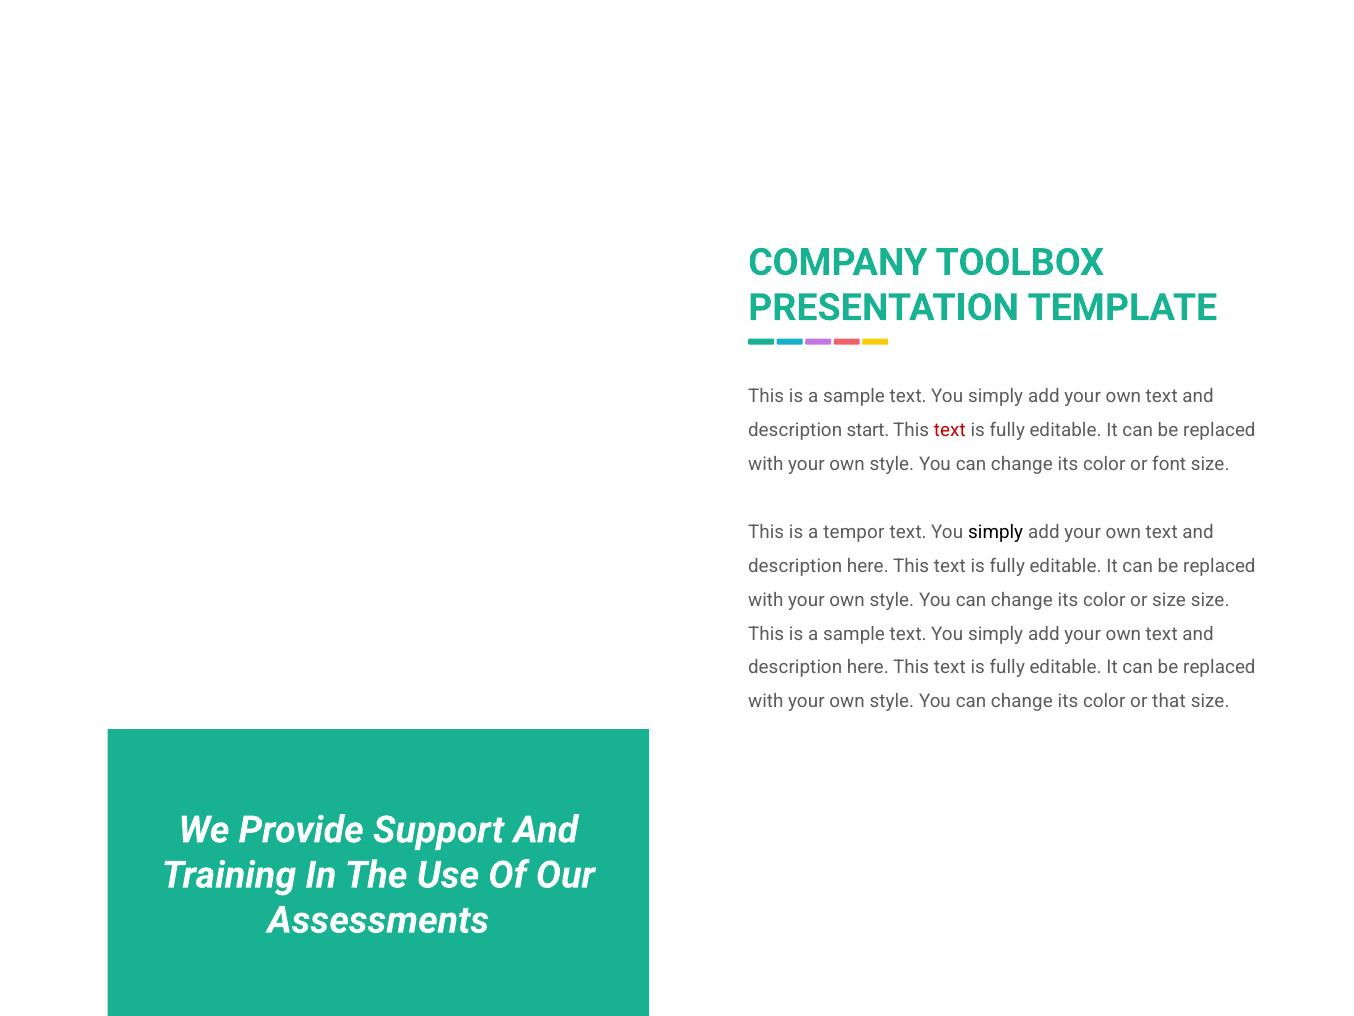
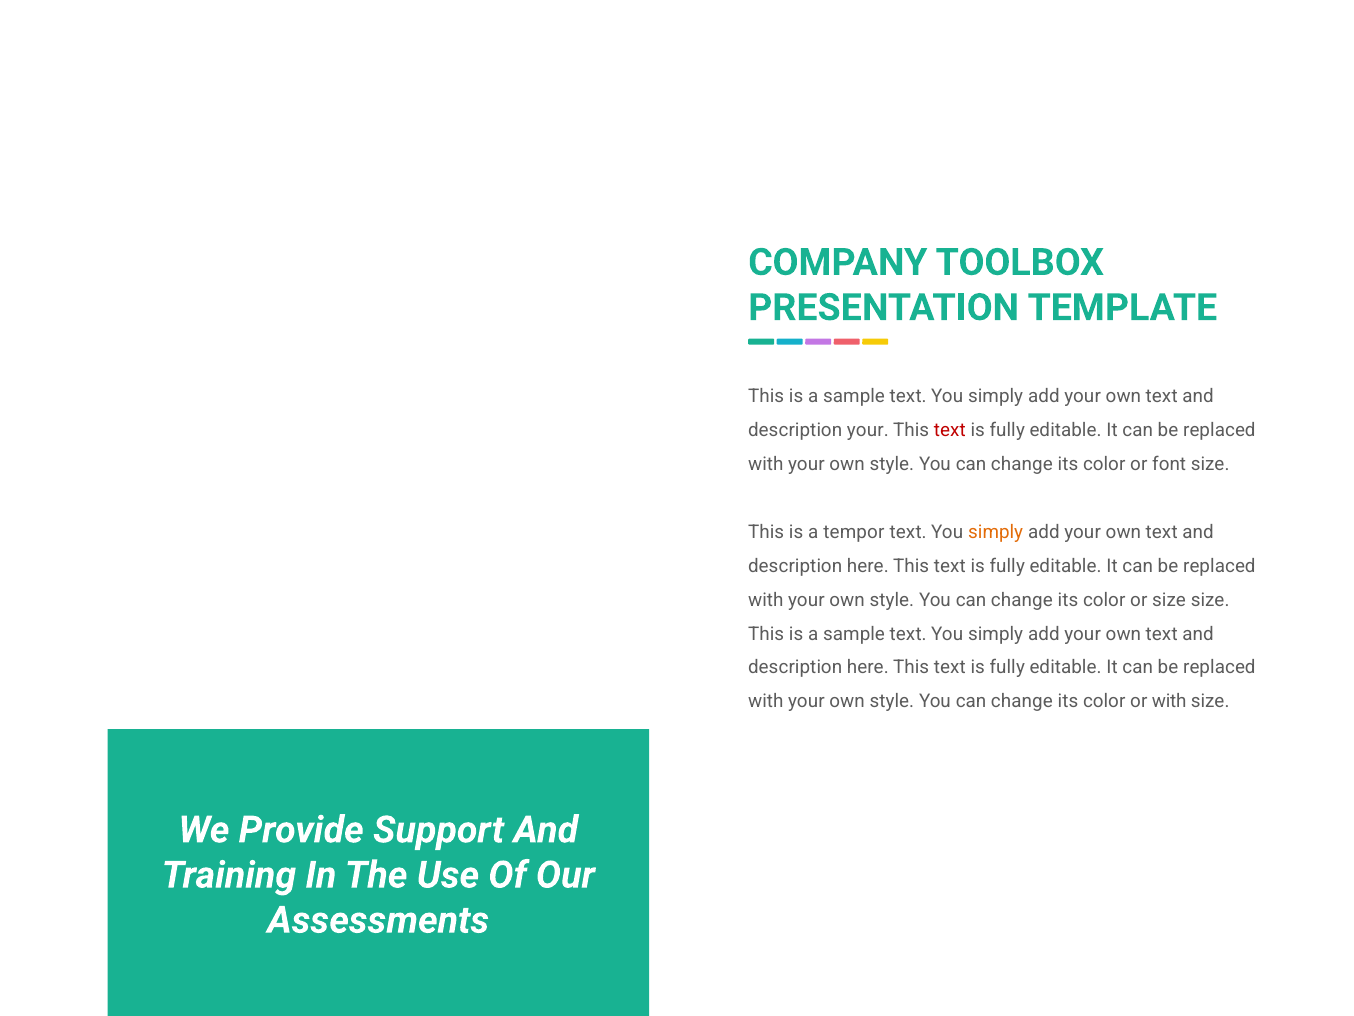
description start: start -> your (868, 430)
simply colour: black -> orange (996, 532)
or that: that -> with (1169, 701)
